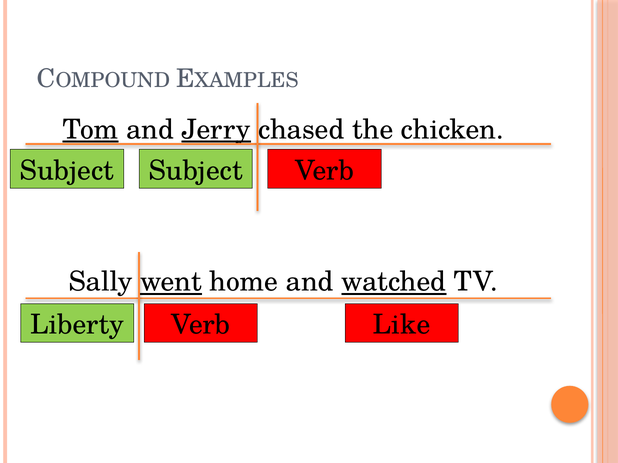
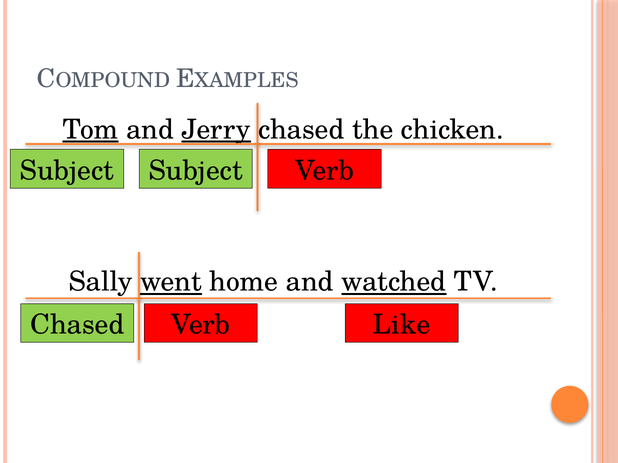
Liberty: Liberty -> Chased (77, 325)
